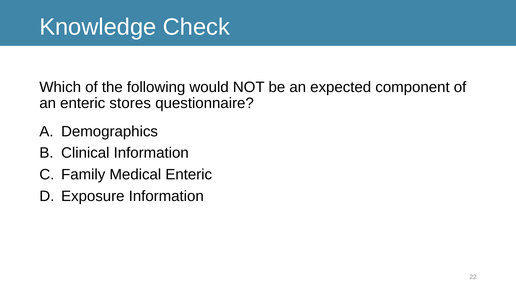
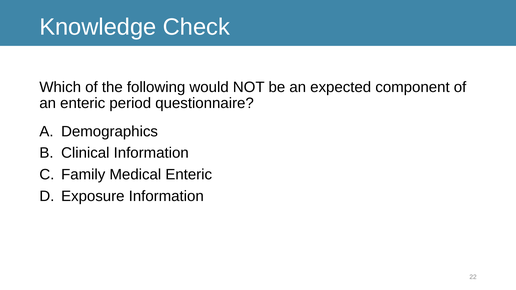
stores: stores -> period (130, 103)
